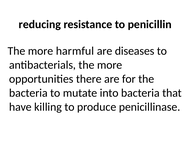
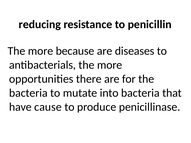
harmful: harmful -> because (75, 51)
killing: killing -> cause (48, 107)
